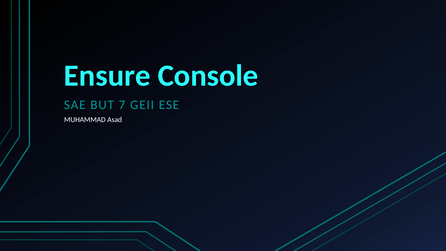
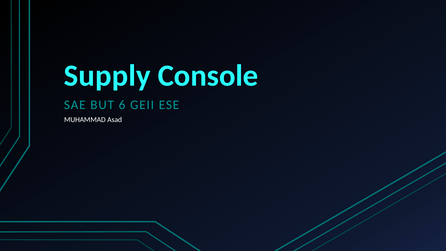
Ensure: Ensure -> Supply (107, 76)
7: 7 -> 6 (122, 105)
